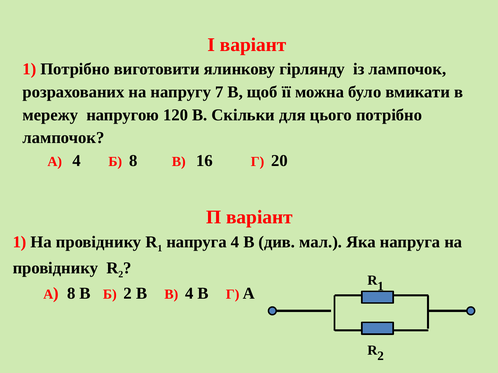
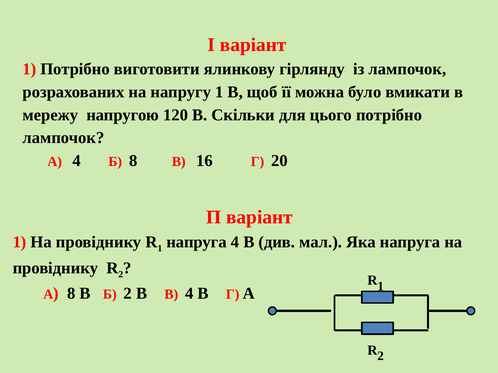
напругу 7: 7 -> 1 (219, 92)
